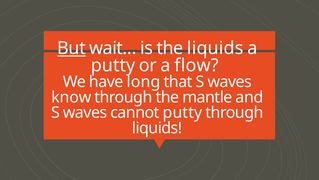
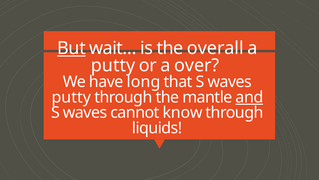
the liquids: liquids -> overall (215, 48)
flow: flow -> over (197, 65)
know: know -> putty (71, 97)
and underline: none -> present (249, 97)
cannot putty: putty -> know (183, 112)
